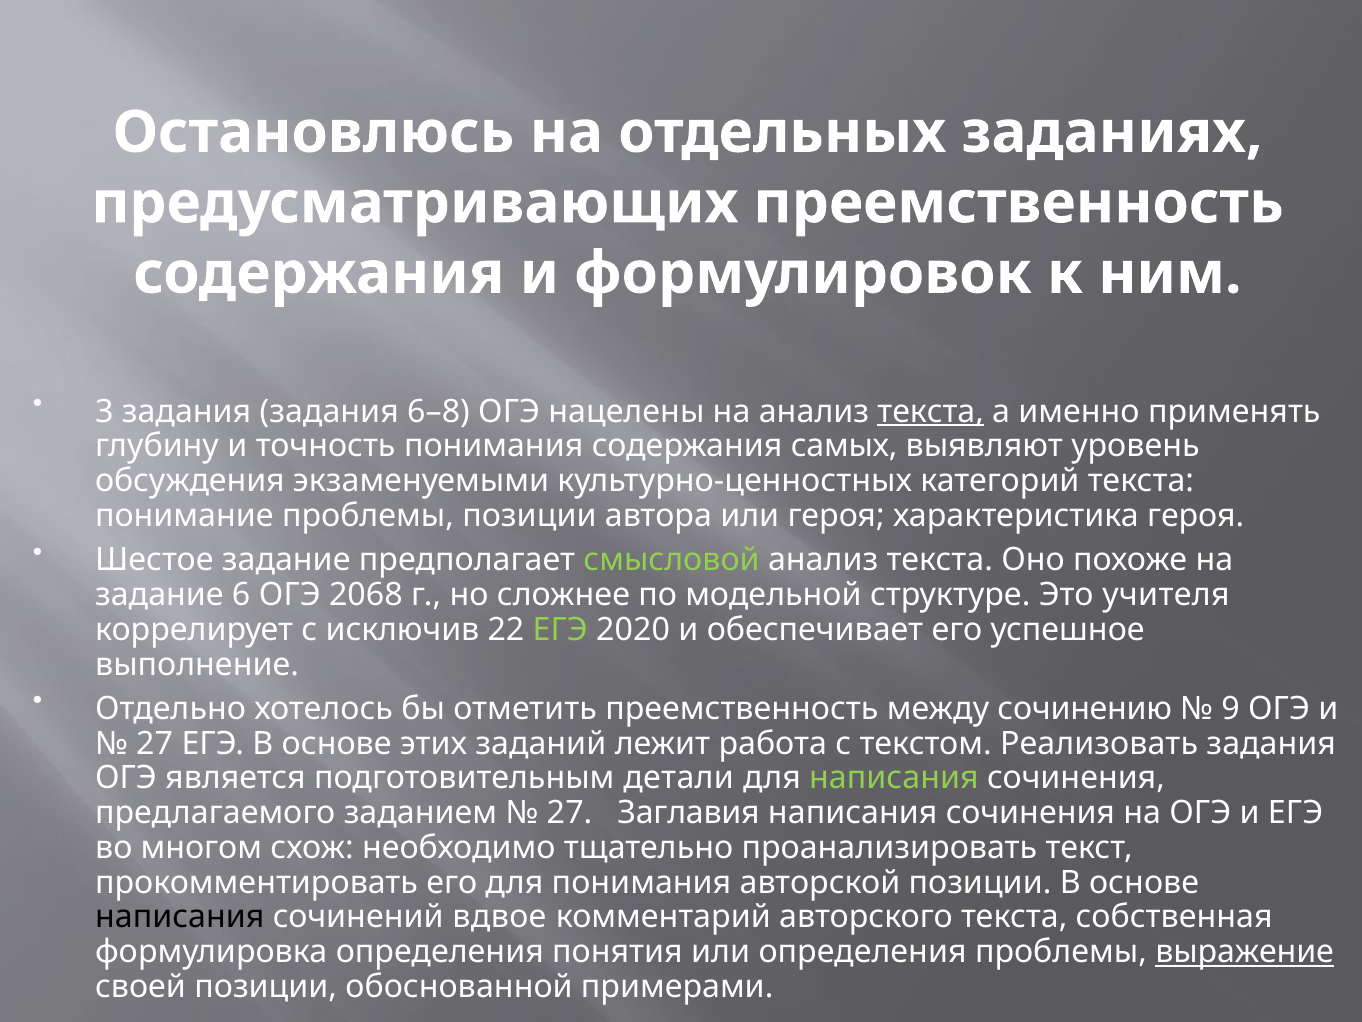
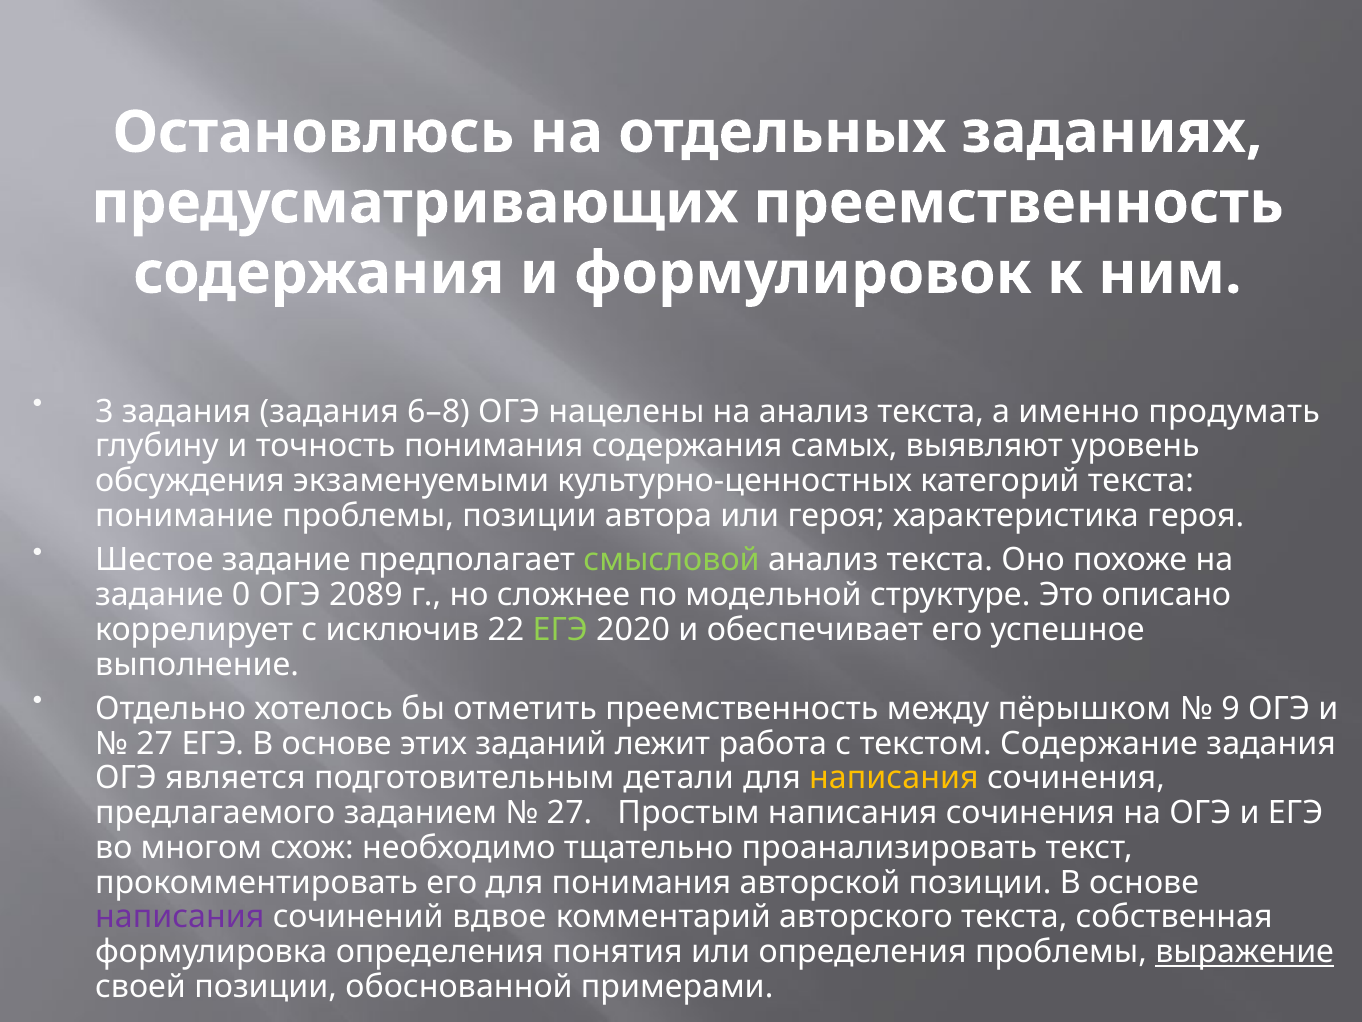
текста underline: present -> none (931, 411)
применять: применять -> продумать (1234, 411)
6: 6 -> 0 (241, 595)
2068: 2068 -> 2089 (366, 595)
учителя: учителя -> описано (1166, 595)
сочинению: сочинению -> пёрышком (1084, 708)
Реализовать: Реализовать -> Содержание (1099, 743)
написания colour: light green -> yellow (894, 778)
Заглавия: Заглавия -> Простым (688, 813)
написания colour: black -> purple (180, 917)
